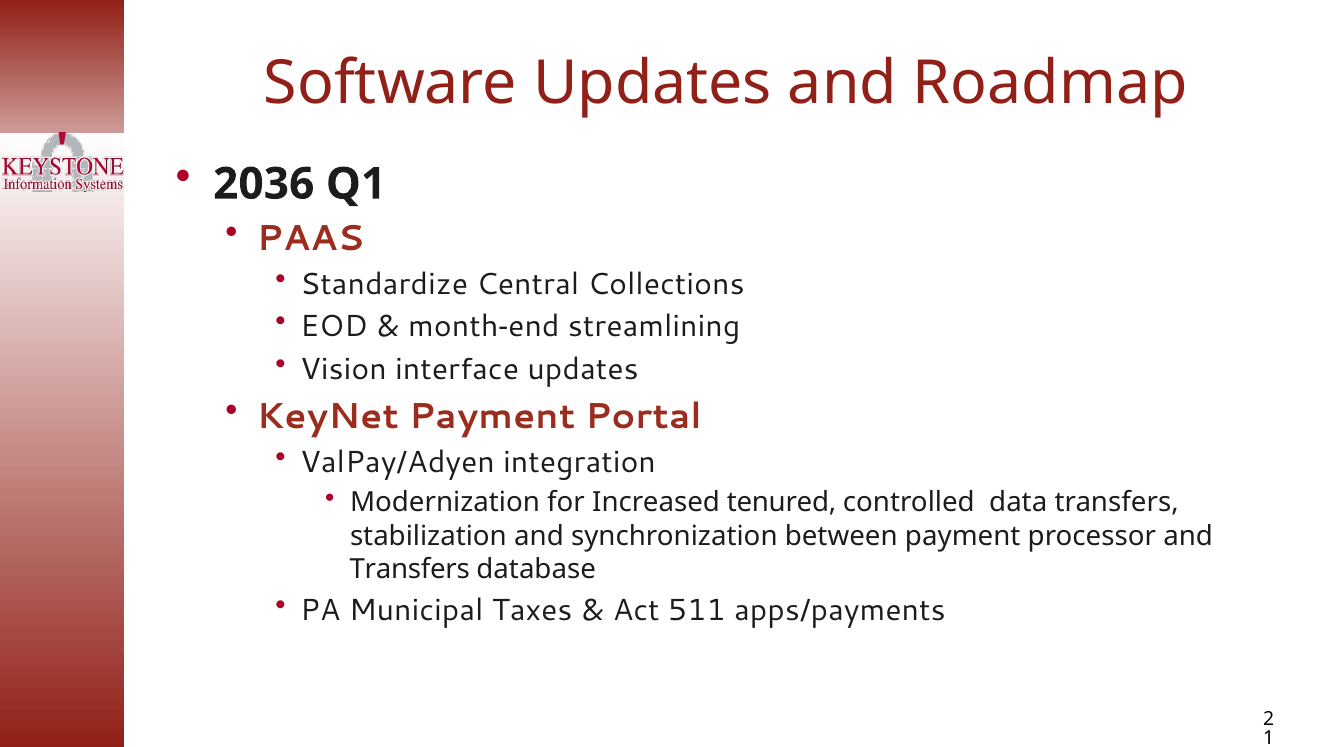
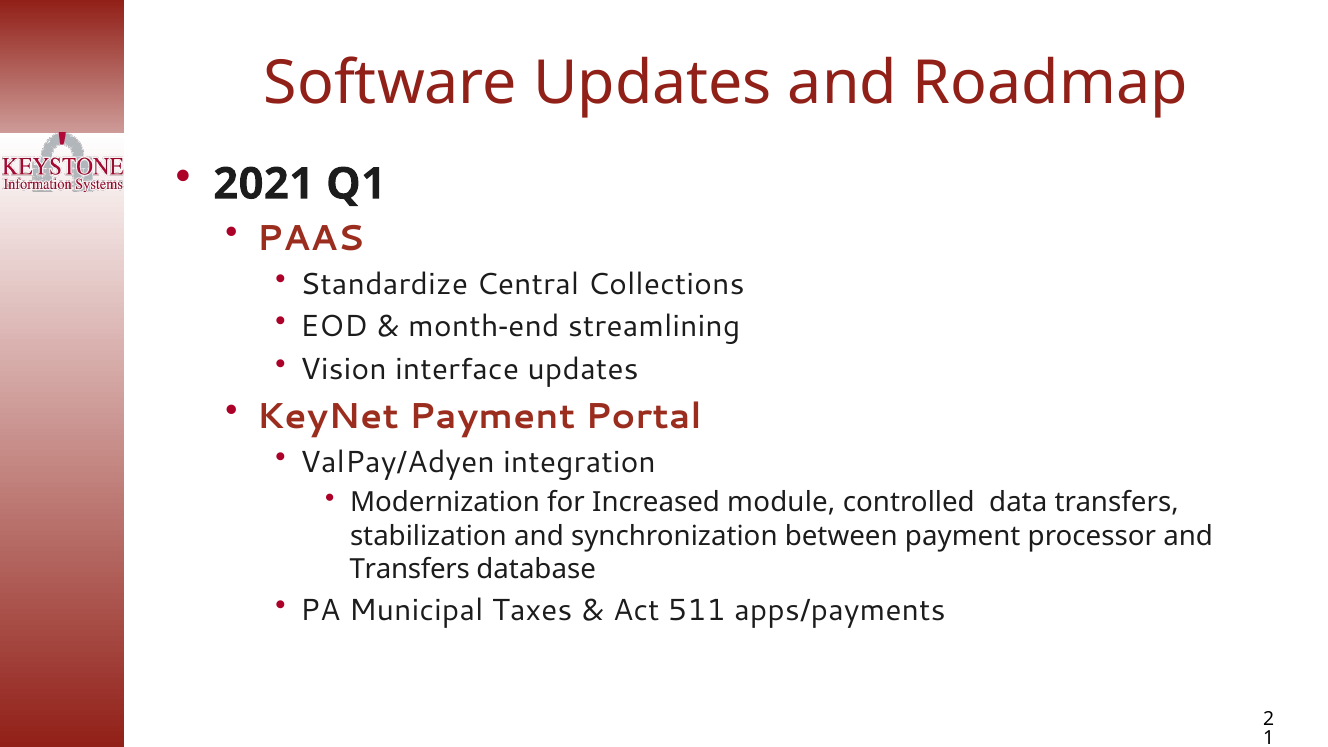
2036: 2036 -> 2021 (264, 184)
tenured: tenured -> module (781, 503)
